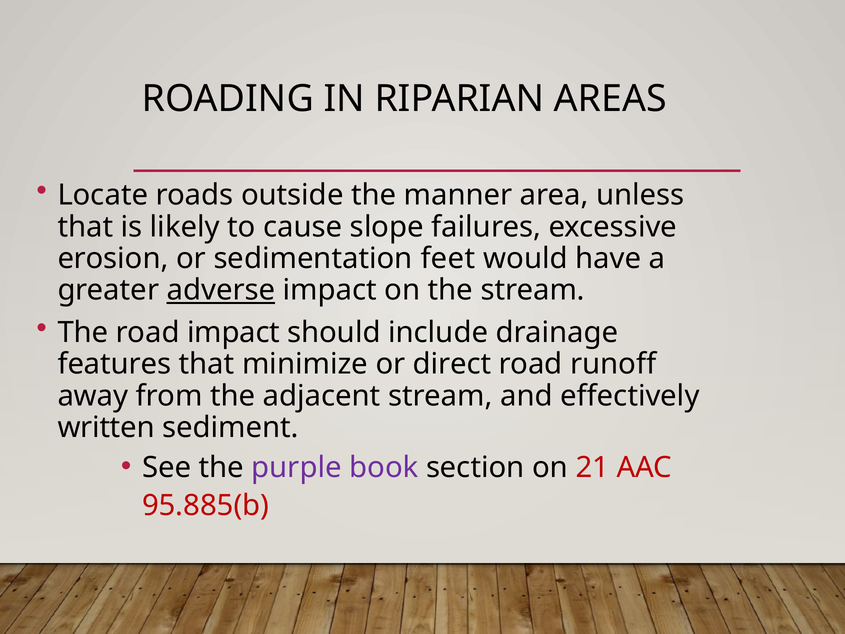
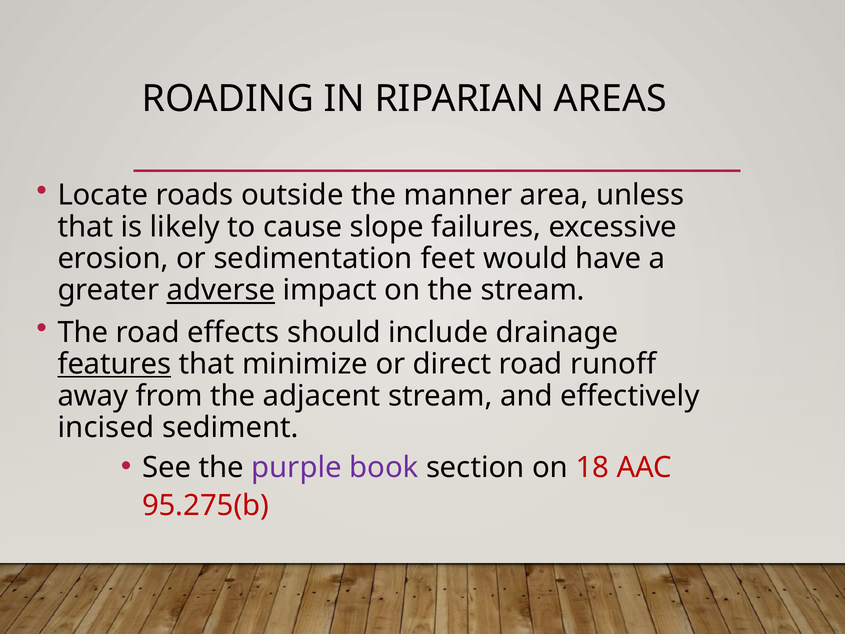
road impact: impact -> effects (233, 332)
features underline: none -> present (114, 364)
written: written -> incised (106, 427)
21: 21 -> 18 (592, 467)
95.885(b: 95.885(b -> 95.275(b (206, 505)
